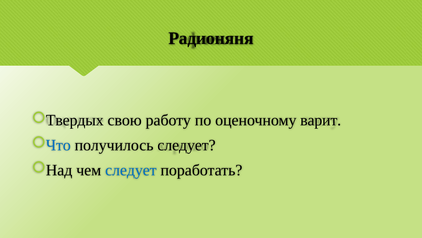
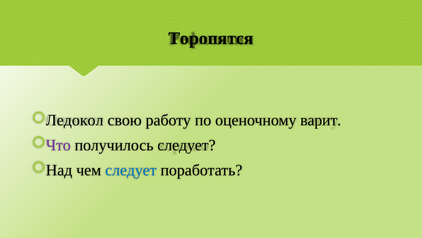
Радионяня: Радионяня -> Торопятся (211, 38)
Твердых: Твердых -> Ледокол (75, 120)
Что colour: blue -> purple (58, 145)
